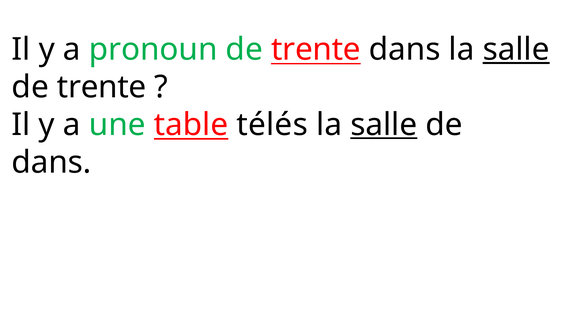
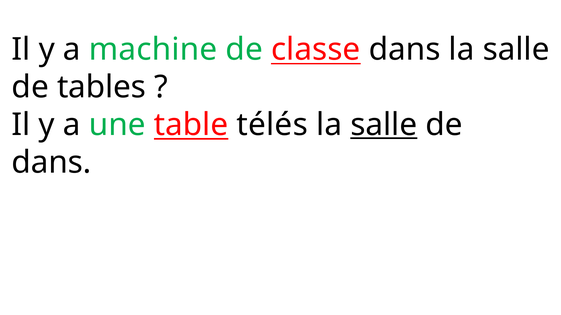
pronoun: pronoun -> machine (153, 50)
trente: trente -> classe (316, 50)
salle underline: present -> none (516, 50)
trente: trente -> tables (102, 87)
